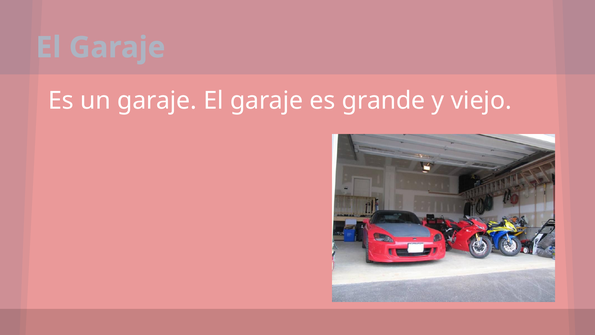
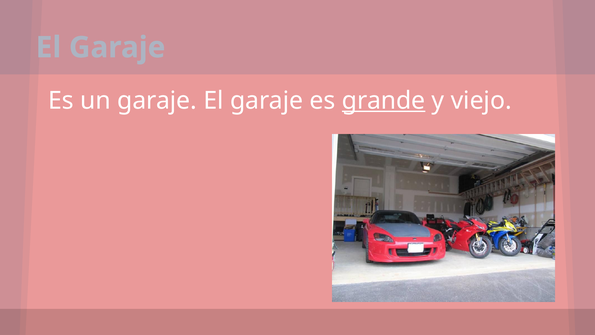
grande underline: none -> present (384, 101)
